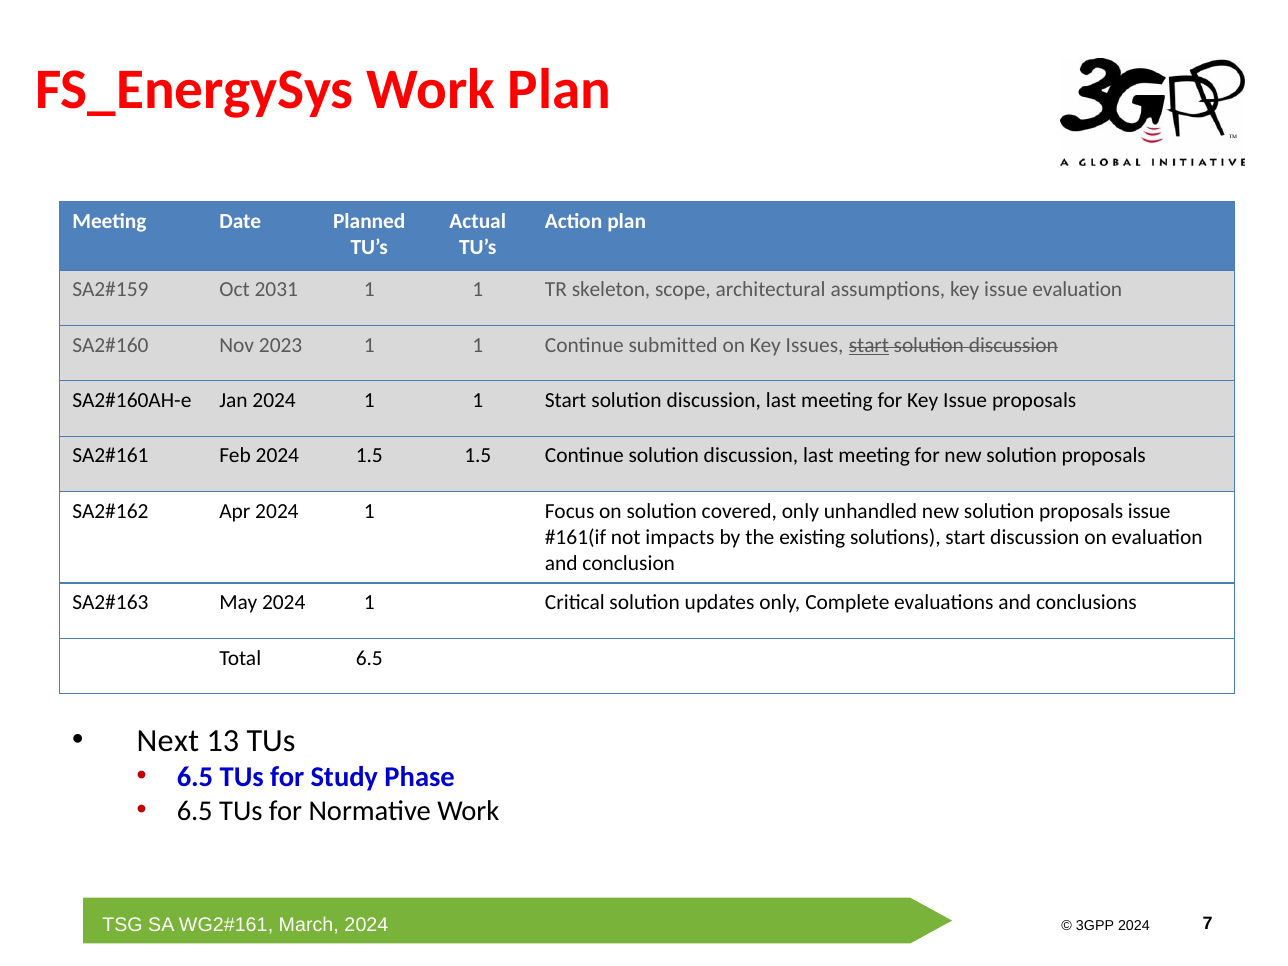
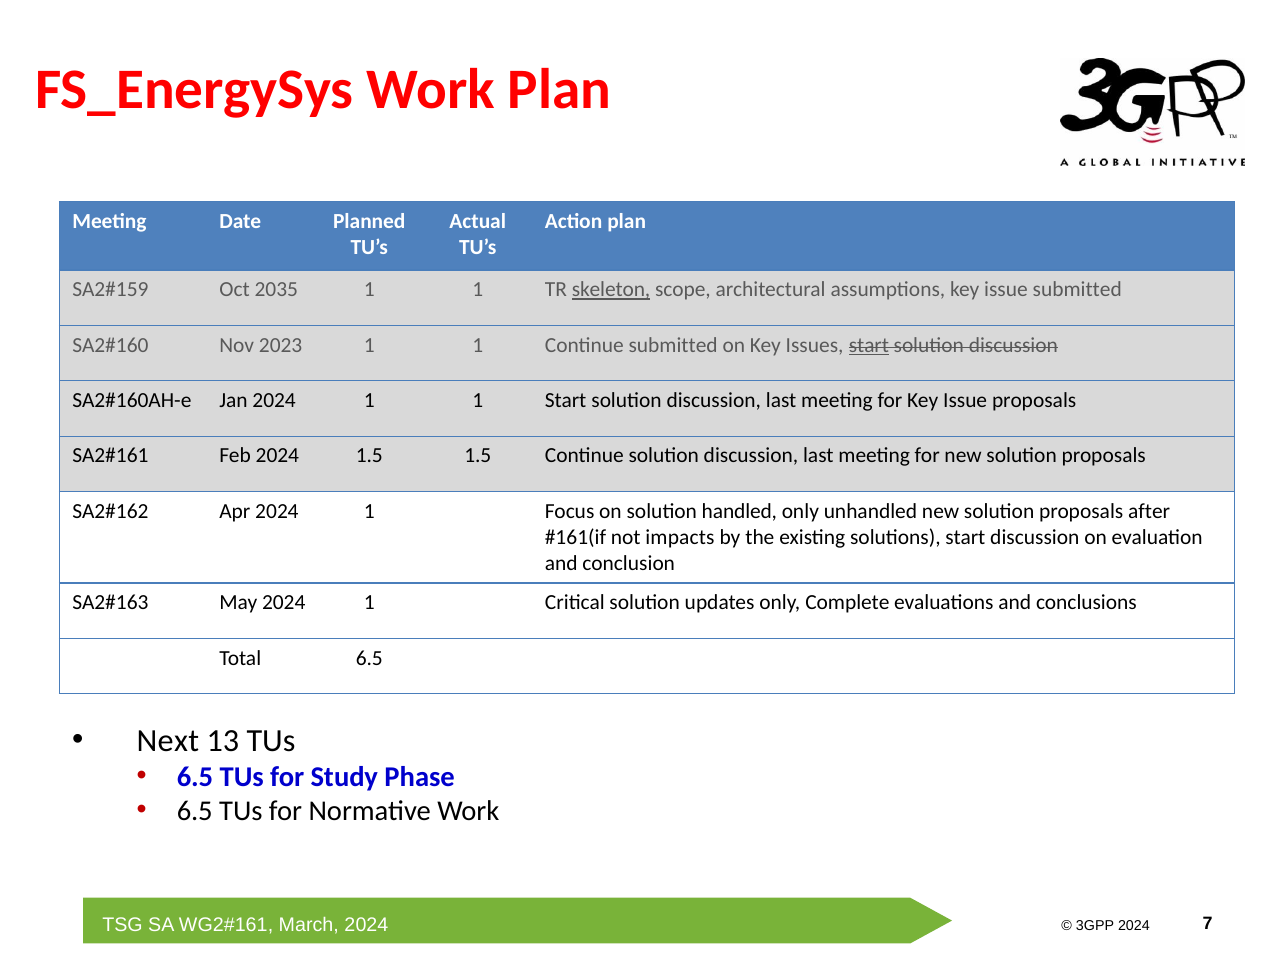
2031: 2031 -> 2035 (276, 290)
skeleton underline: none -> present (611, 290)
issue evaluation: evaluation -> submitted (1077, 290)
covered: covered -> handled (739, 511)
proposals issue: issue -> after (1149, 511)
